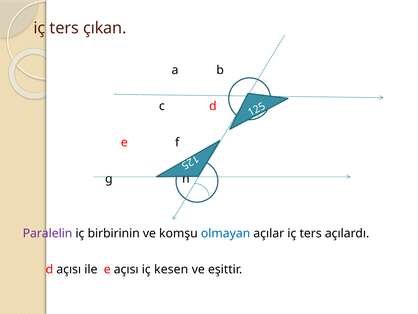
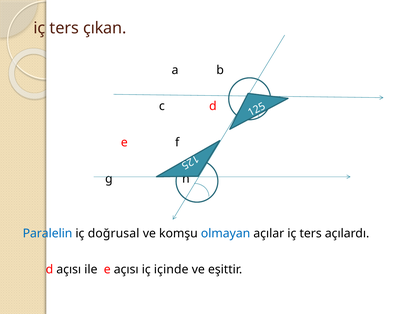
Paralelin colour: purple -> blue (48, 233)
birbirinin: birbirinin -> doğrusal (114, 233)
kesen: kesen -> içinde (171, 269)
